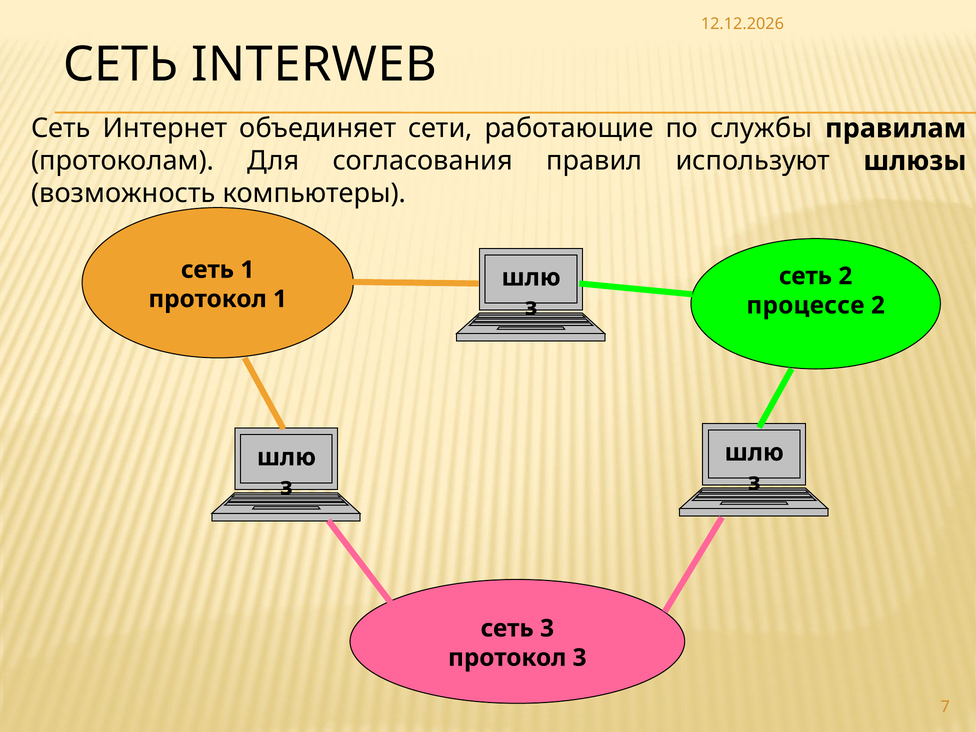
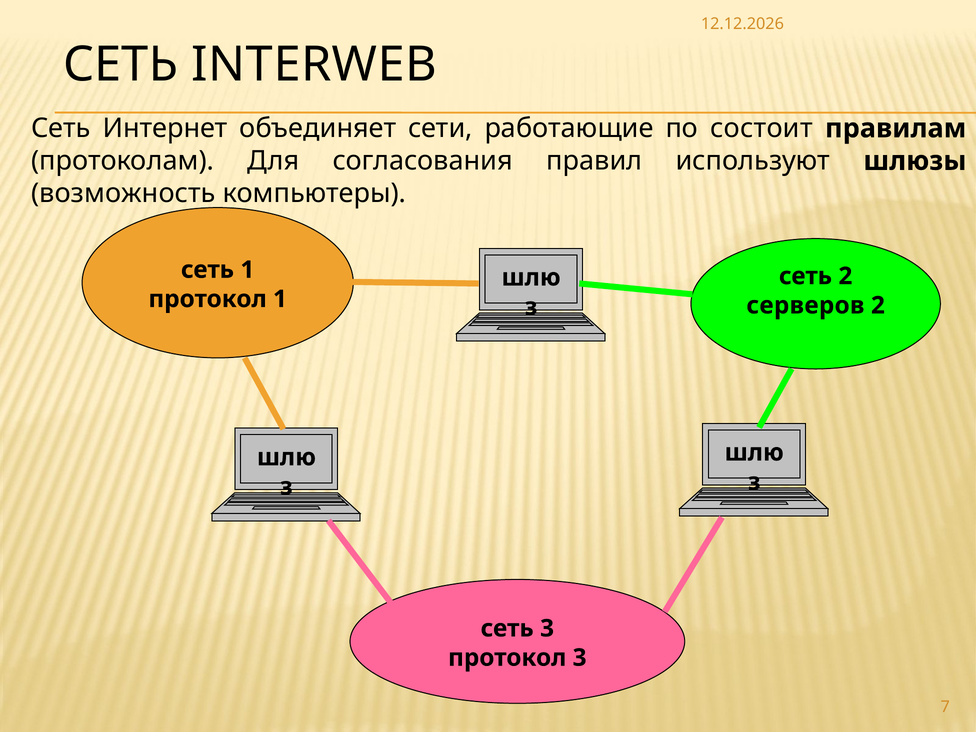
службы: службы -> состоит (761, 128)
процессе: процессе -> серверов (805, 305)
